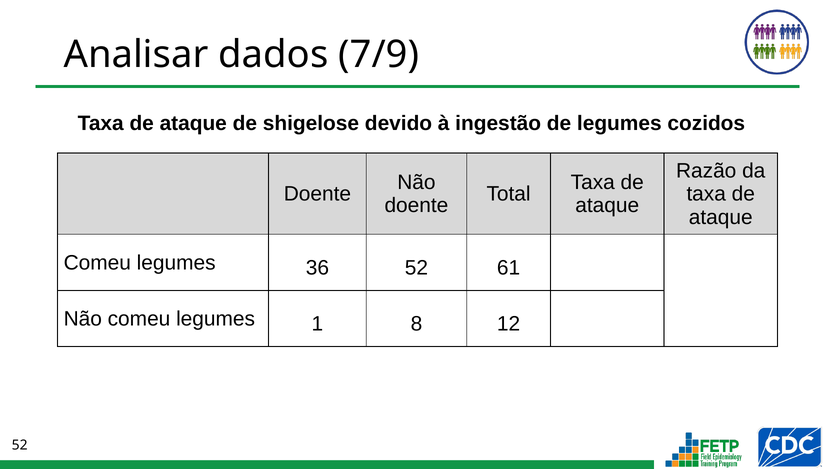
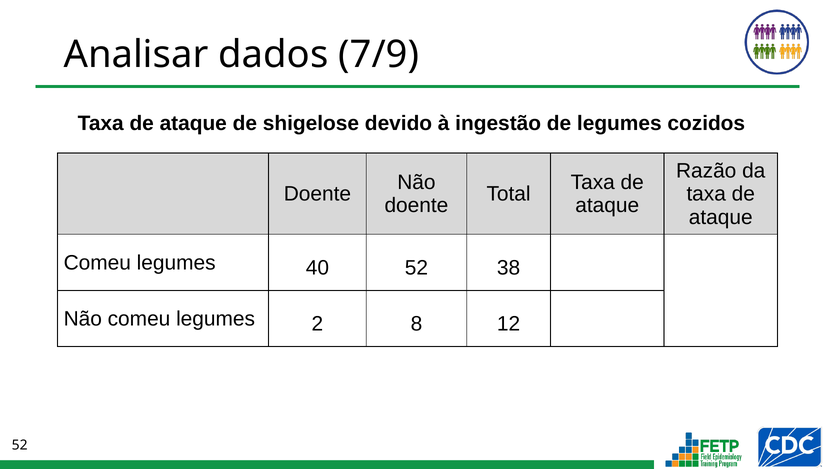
36: 36 -> 40 (317, 268)
61: 61 -> 38 (509, 268)
1: 1 -> 2 (317, 324)
